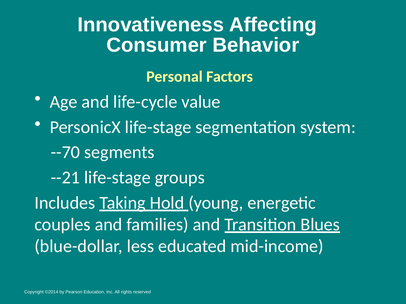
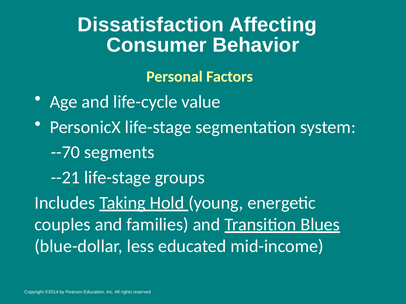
Innovativeness: Innovativeness -> Dissatisfaction (151, 25)
